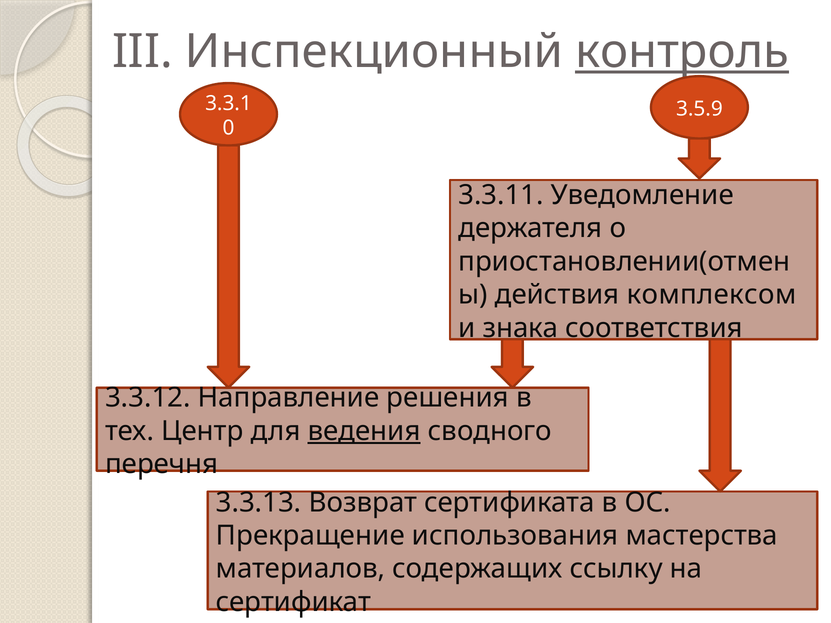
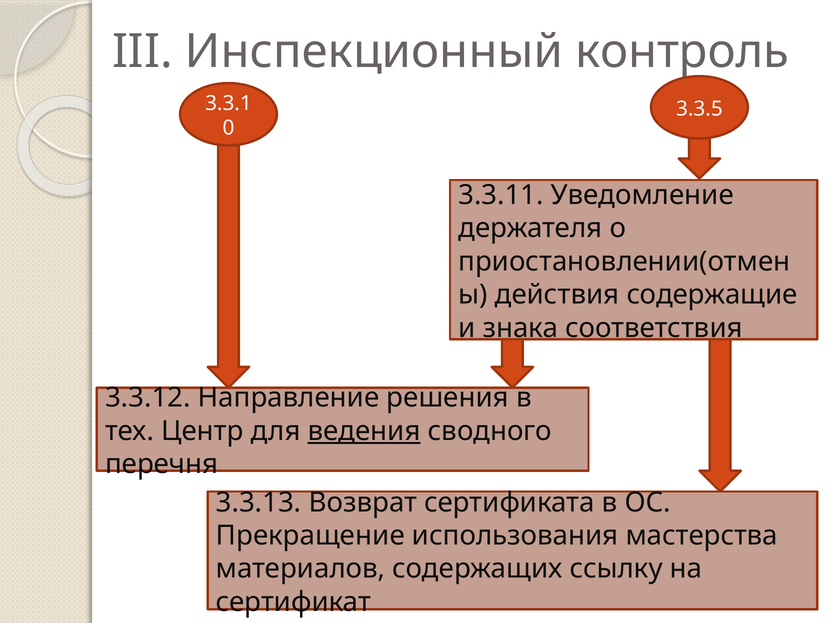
контроль underline: present -> none (682, 52)
3.5.9: 3.5.9 -> 3.3.5 (699, 109)
комплексом: комплексом -> содержащие (712, 295)
